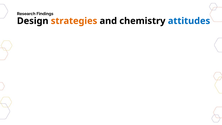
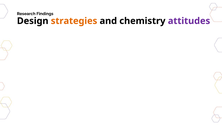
attitudes colour: blue -> purple (189, 21)
